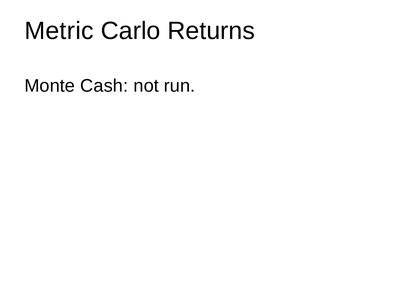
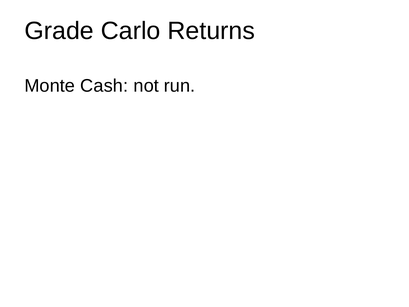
Metric: Metric -> Grade (59, 31)
